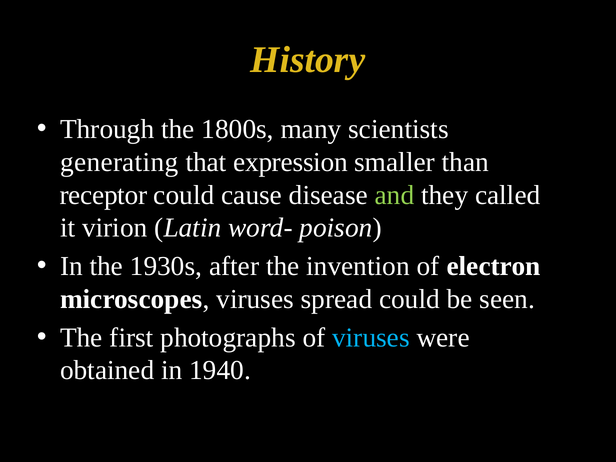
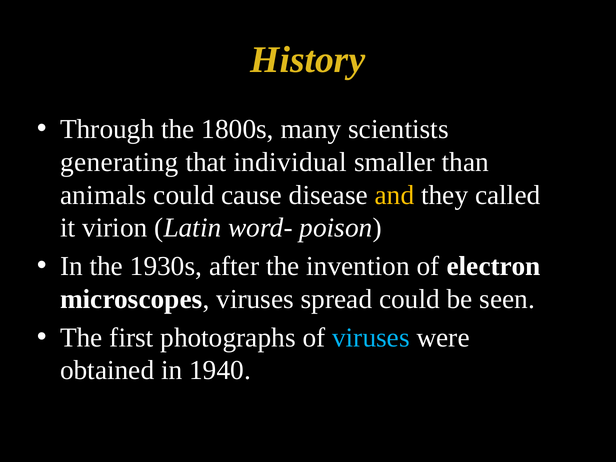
expression: expression -> individual (290, 162)
receptor: receptor -> animals (103, 195)
and colour: light green -> yellow (394, 195)
